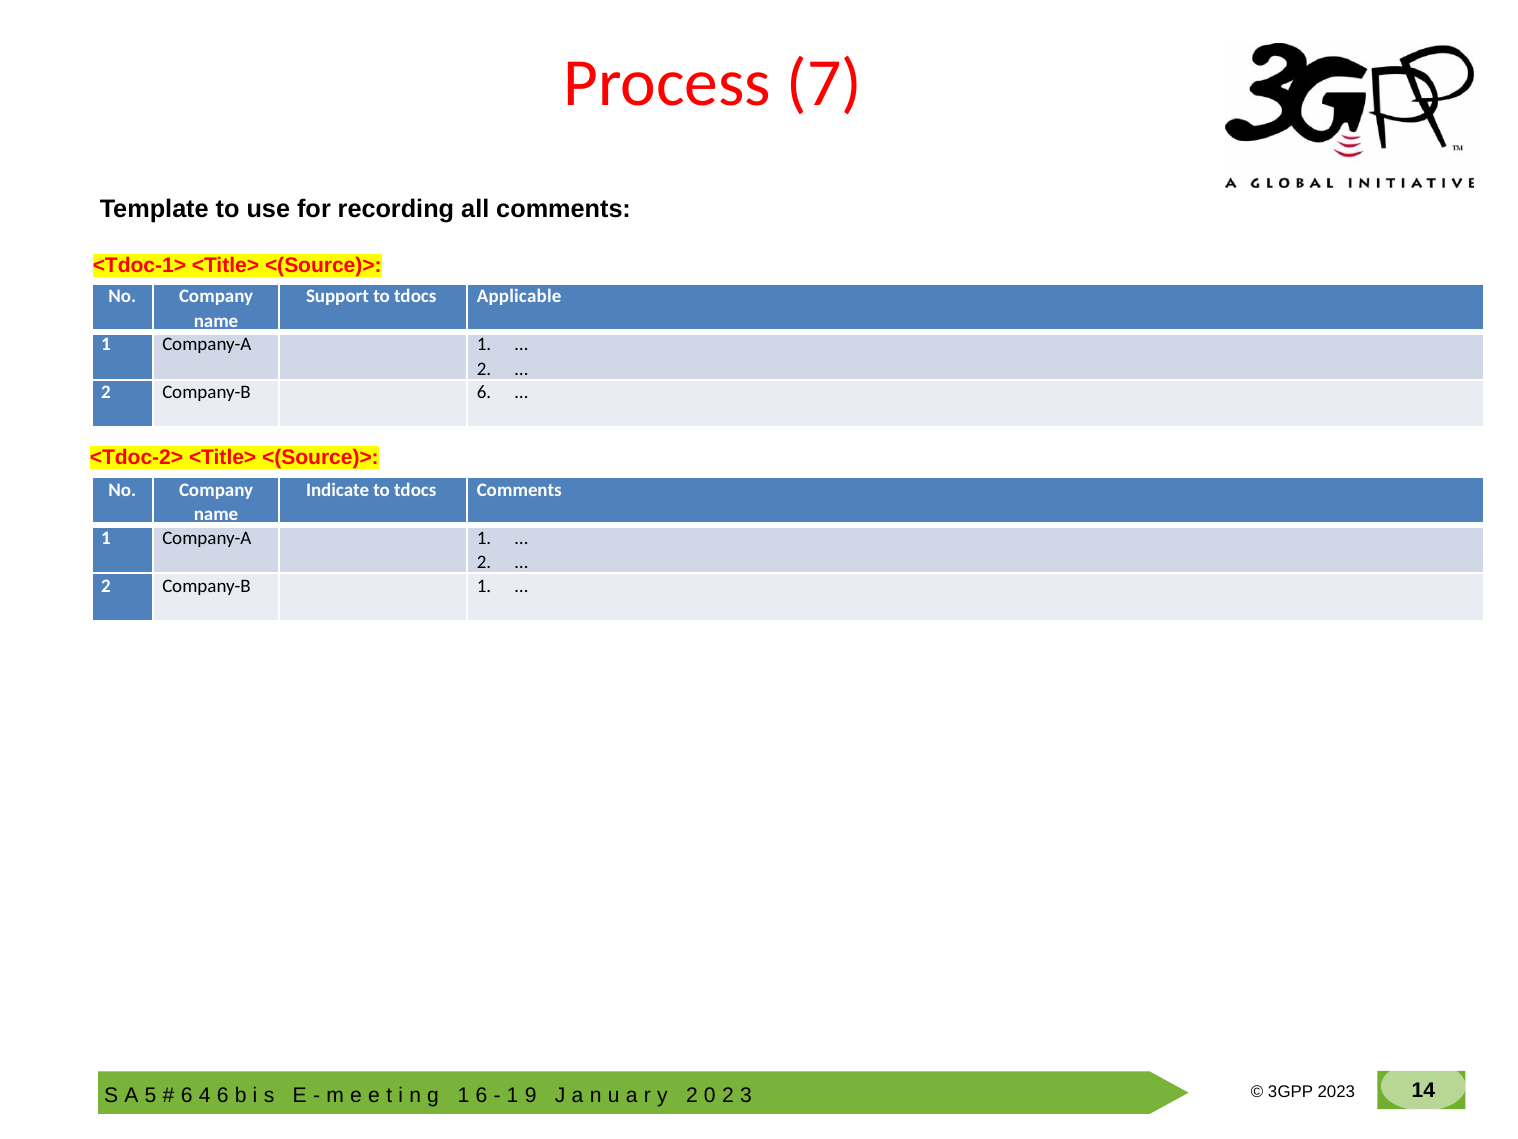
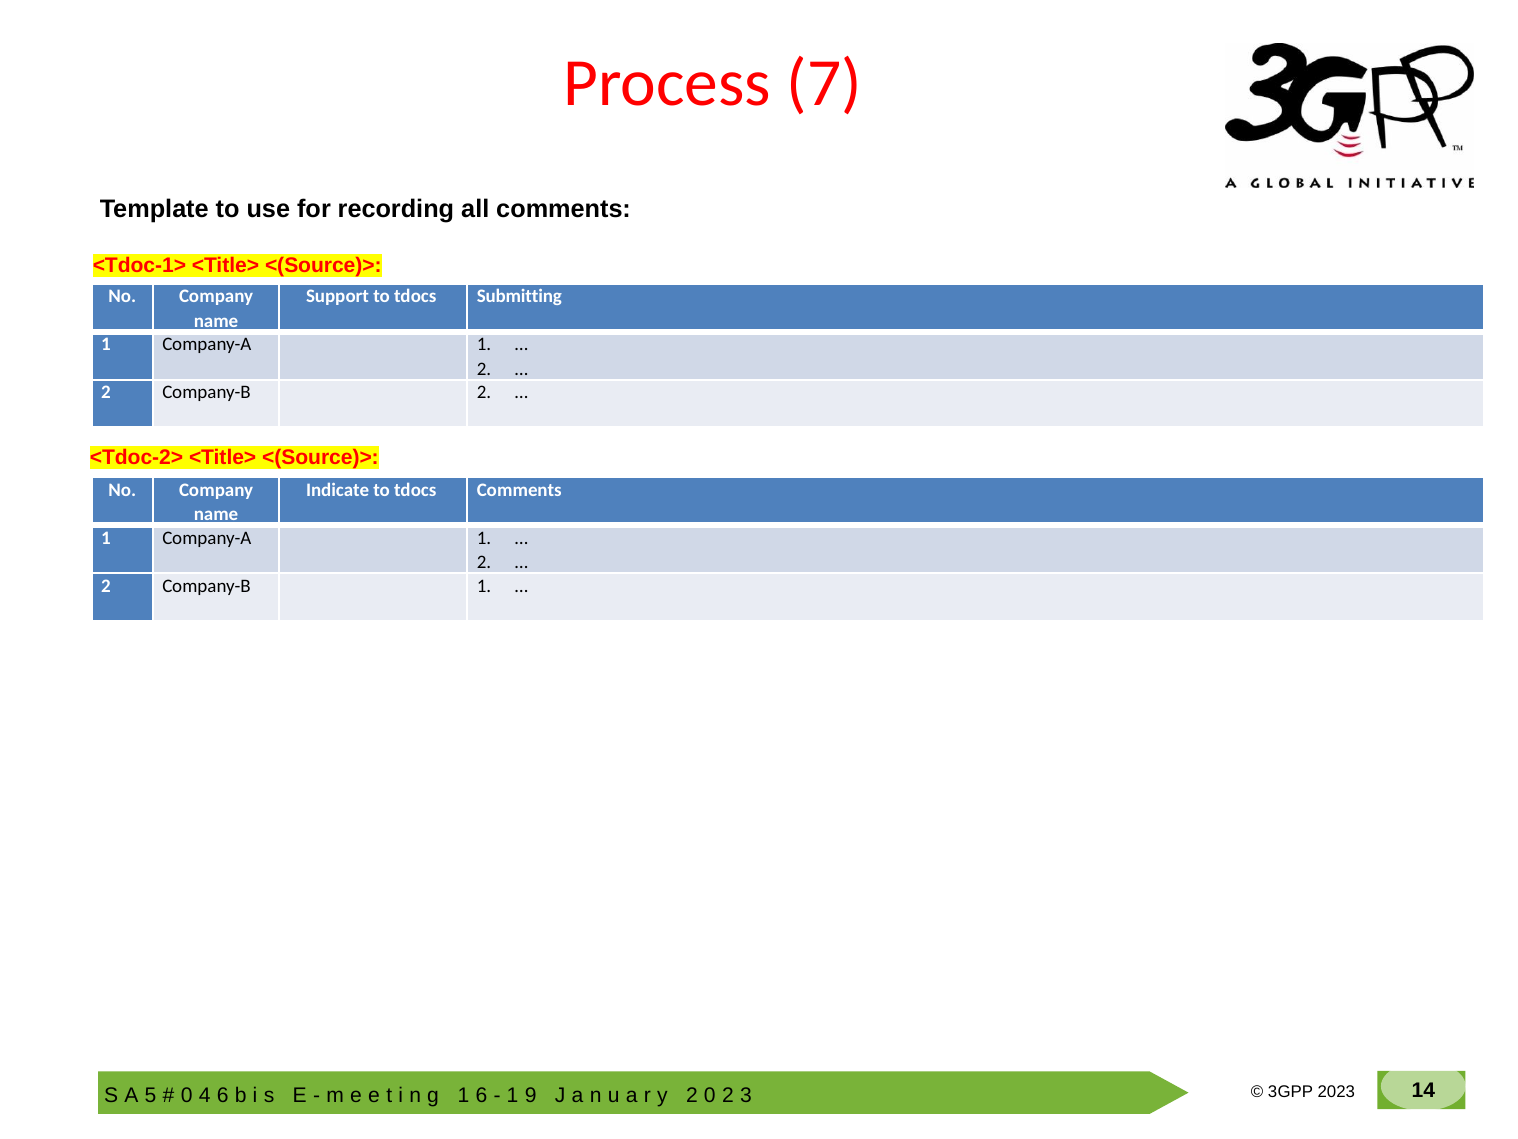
Applicable: Applicable -> Submitting (519, 296)
Company-B 6: 6 -> 2 (484, 392)
6: 6 -> 0 (187, 1095)
